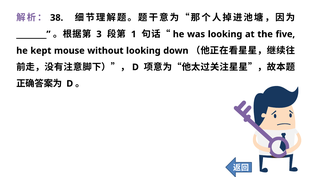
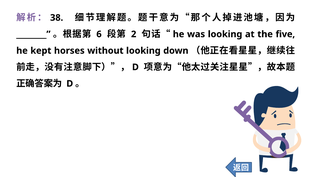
3: 3 -> 6 (99, 34)
1: 1 -> 2 (134, 34)
mouse: mouse -> horses (69, 51)
